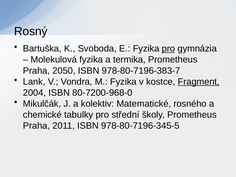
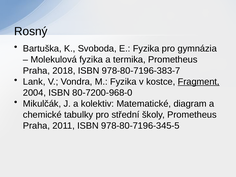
pro underline: present -> none (168, 49)
2050: 2050 -> 2018 (64, 71)
rosného: rosného -> diagram (190, 104)
